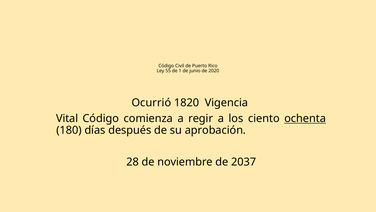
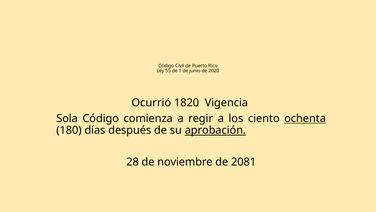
Vital: Vital -> Sola (67, 118)
aprobación underline: none -> present (215, 130)
2037: 2037 -> 2081 (244, 162)
